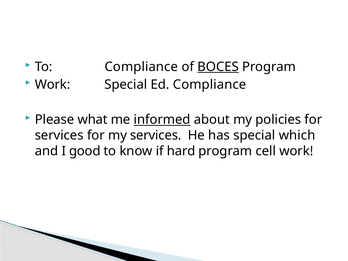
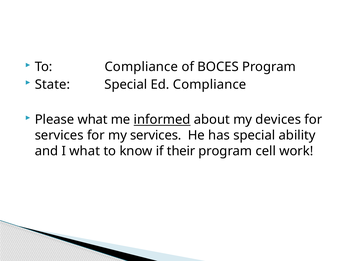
BOCES underline: present -> none (218, 67)
Work: Work -> State (52, 84)
policies: policies -> devices (278, 120)
which: which -> ability (297, 135)
I good: good -> what (85, 151)
hard: hard -> their (181, 151)
